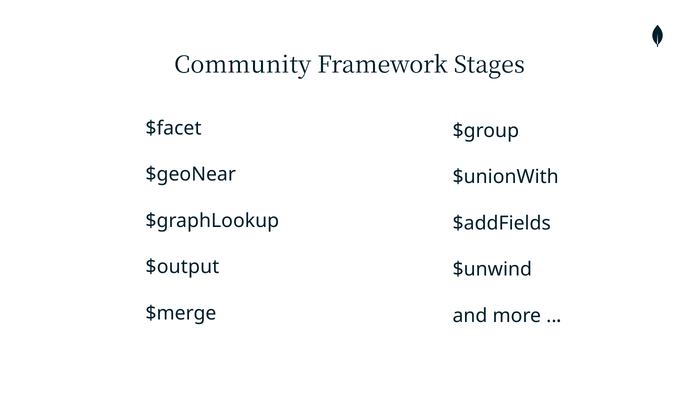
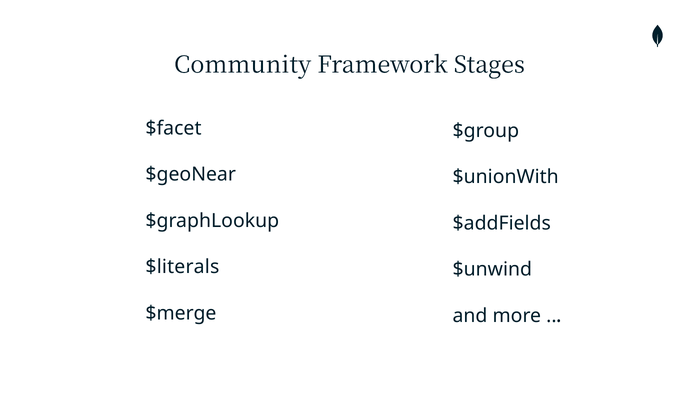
$output: $output -> $literals (182, 267)
